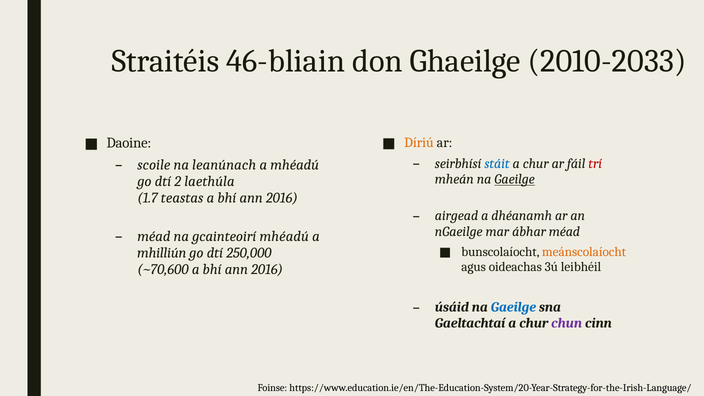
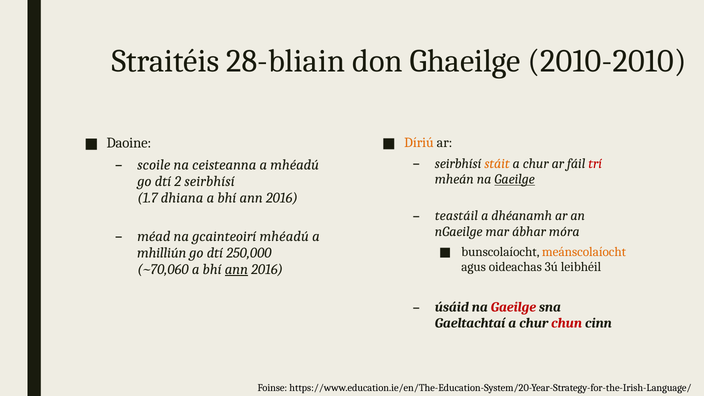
46-bliain: 46-bliain -> 28-bliain (286, 61)
2010-2033: 2010-2033 -> 2010-2010 (607, 61)
stáit colour: blue -> orange (497, 163)
leanúnach: leanúnach -> ceisteanna (224, 165)
2 laethúla: laethúla -> seirbhísí (210, 181)
teastas: teastas -> dhiana (182, 198)
airgead: airgead -> teastáil (456, 216)
ábhar méad: méad -> móra (564, 231)
~70,600: ~70,600 -> ~70,060 (163, 269)
ann underline: none -> present (236, 269)
Gaeilge colour: blue -> red (513, 307)
chun colour: purple -> red (567, 323)
